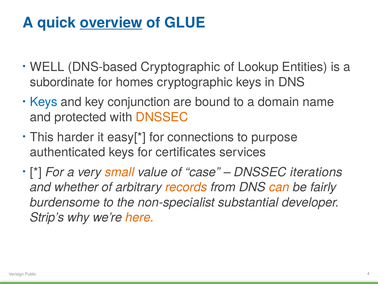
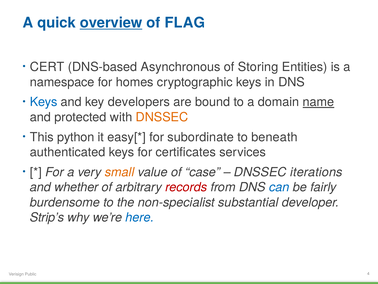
GLUE: GLUE -> FLAG (185, 23)
WELL: WELL -> CERT (47, 67)
DNS-based Cryptographic: Cryptographic -> Asynchronous (181, 67)
Lookup: Lookup -> Storing (258, 67)
subordinate: subordinate -> namespace (62, 82)
conjunction: conjunction -> developers (139, 102)
name underline: none -> present (318, 102)
harder: harder -> python (76, 137)
connections: connections -> subordinate (201, 137)
purpose: purpose -> beneath (274, 137)
records colour: orange -> red (186, 187)
can colour: orange -> blue (279, 187)
here colour: orange -> blue (140, 217)
